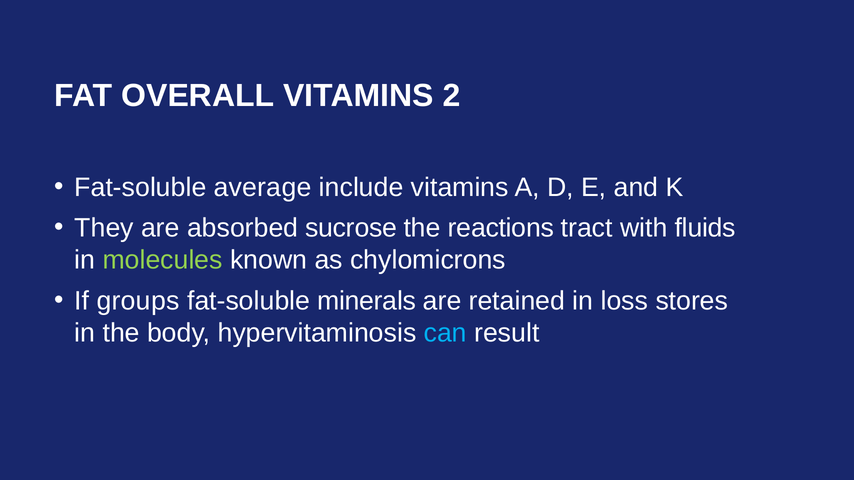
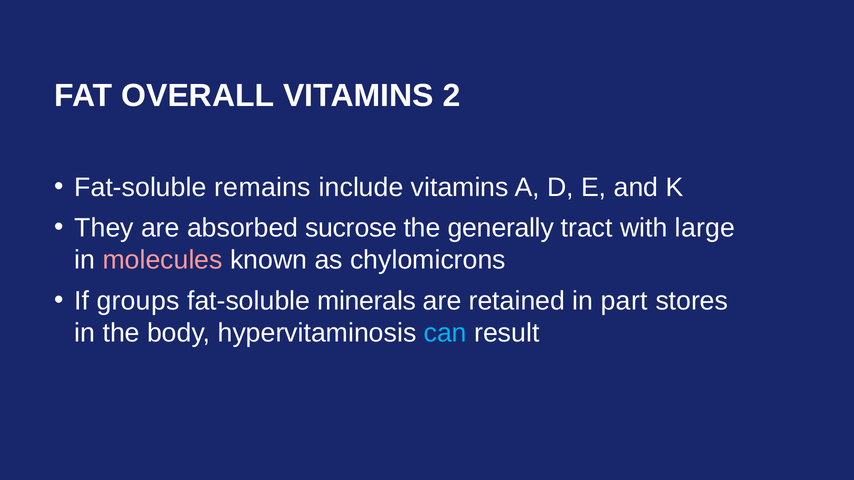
average: average -> remains (263, 187)
reactions: reactions -> generally (501, 228)
fluids: fluids -> large (705, 228)
molecules colour: light green -> pink (163, 260)
loss: loss -> part (624, 301)
